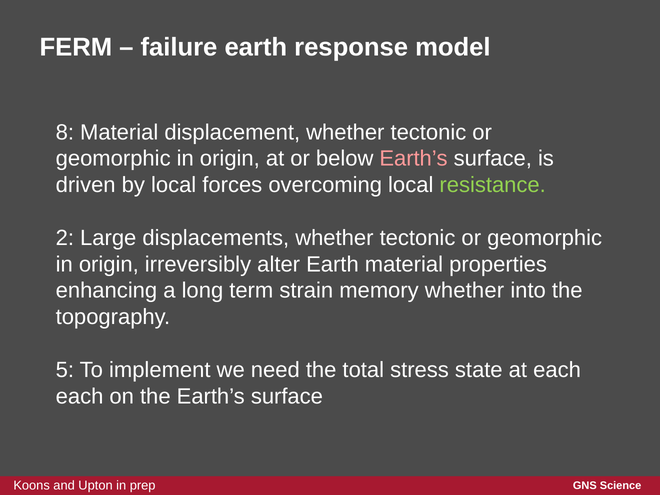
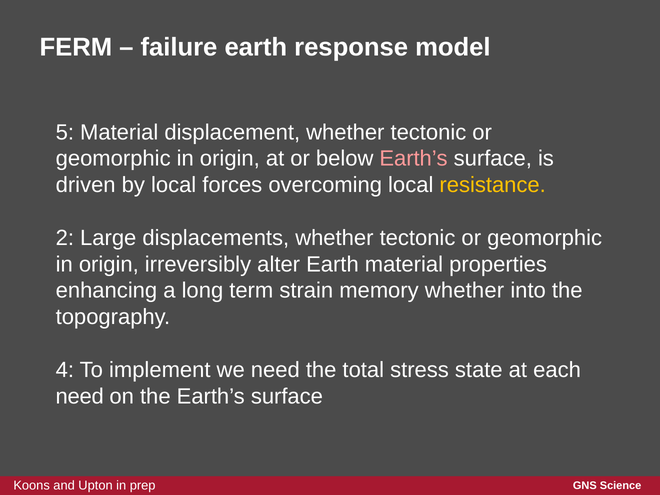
8: 8 -> 5 (65, 132)
resistance colour: light green -> yellow (493, 185)
5: 5 -> 4 (65, 370)
each: each -> need (80, 396)
